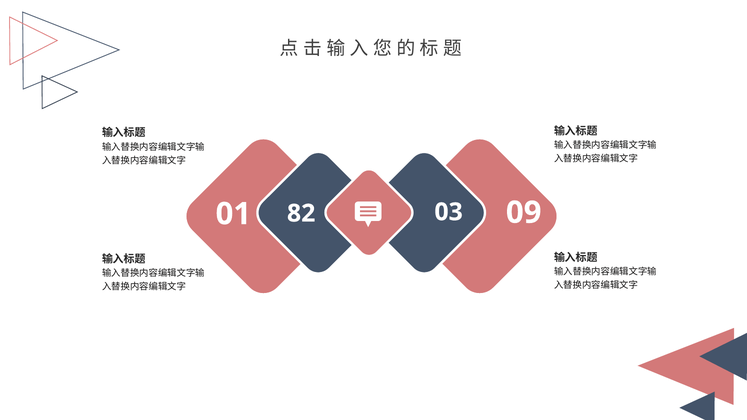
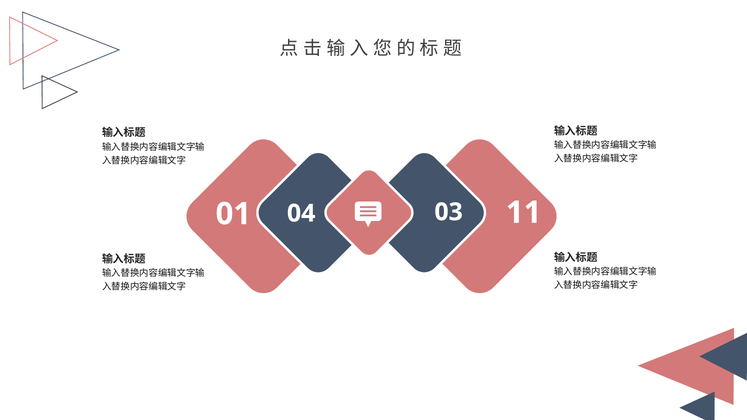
82: 82 -> 04 (301, 213)
09: 09 -> 11 (524, 213)
